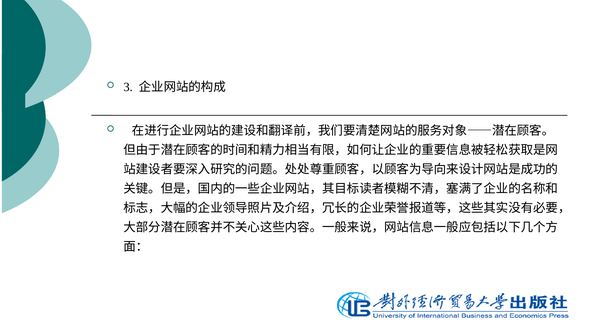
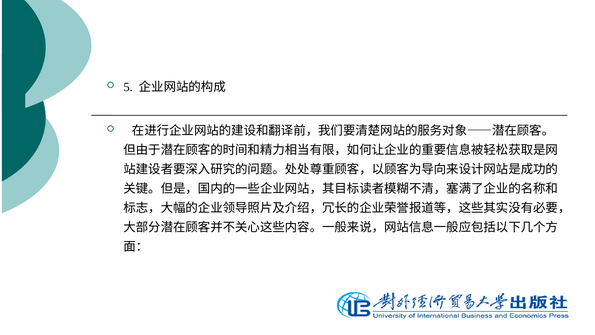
3: 3 -> 5 (128, 87)
